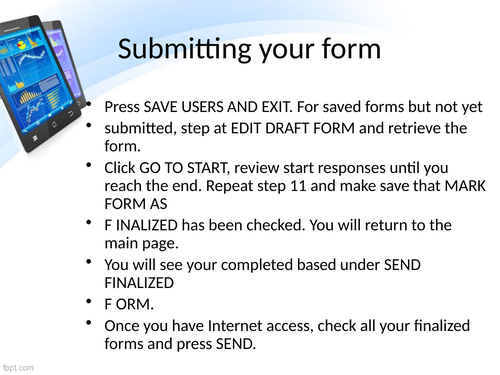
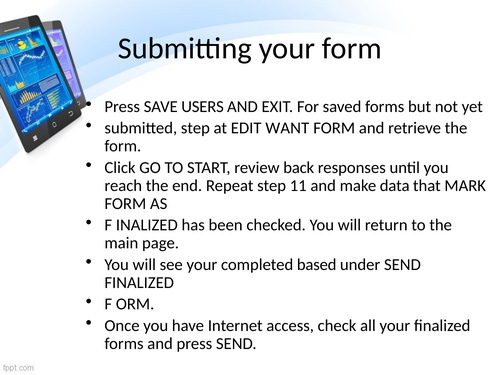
DRAFT: DRAFT -> WANT (287, 128)
review start: start -> back (299, 168)
make save: save -> data (395, 186)
